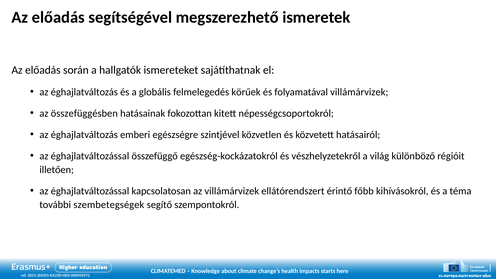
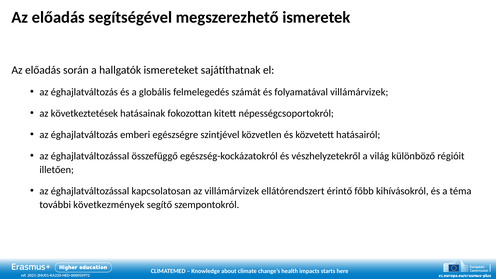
körűek: körűek -> számát (246, 92)
összefüggésben: összefüggésben -> következtetések (84, 113)
szembetegségek: szembetegségek -> következmények (109, 205)
